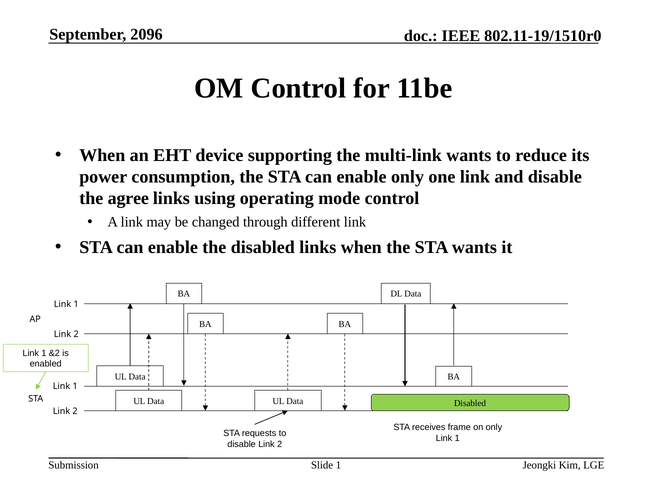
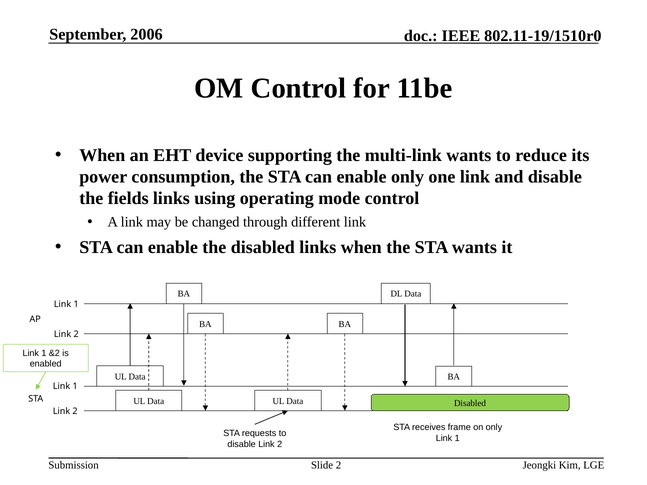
2096: 2096 -> 2006 (147, 34)
agree: agree -> fields (128, 199)
Slide 1: 1 -> 2 (339, 465)
